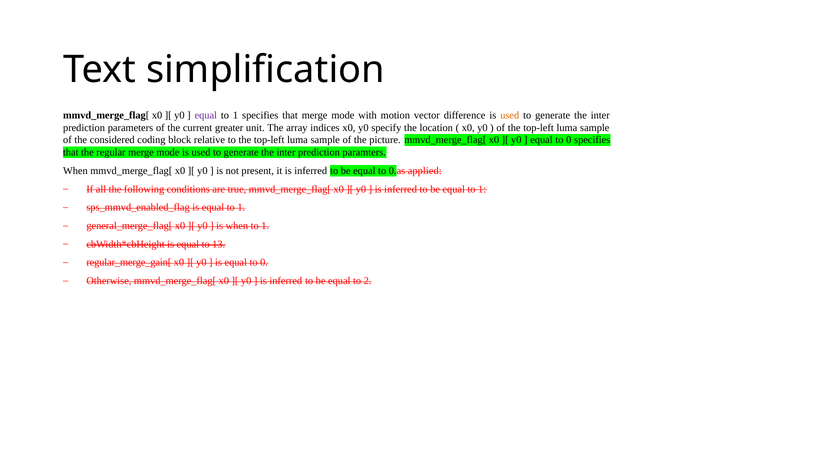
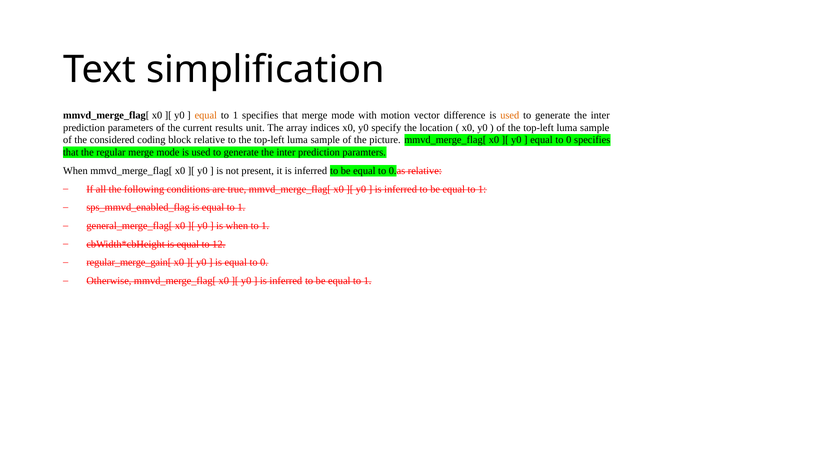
equal colour: purple -> orange (206, 115)
greater: greater -> results (229, 127)
0.as applied: applied -> relative (425, 171)
13: 13 -> 12 (219, 244)
2: 2 -> 1 (368, 280)
